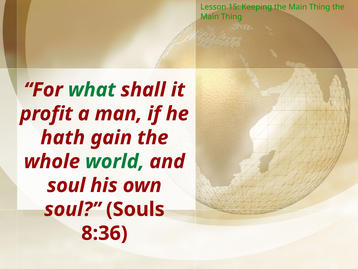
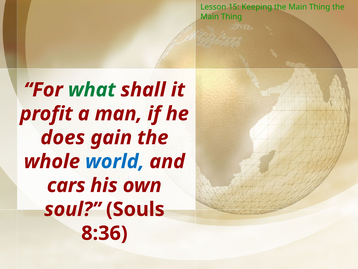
hath: hath -> does (63, 137)
world colour: green -> blue (115, 161)
soul: soul -> cars (66, 185)
